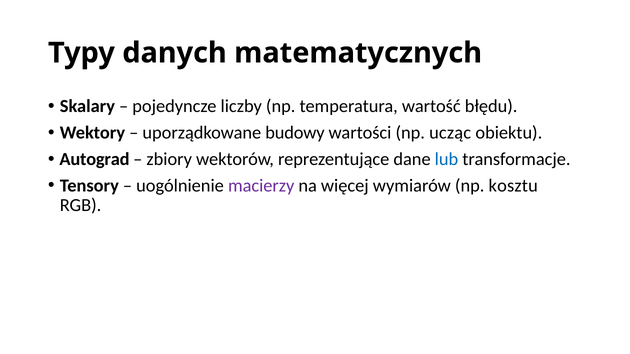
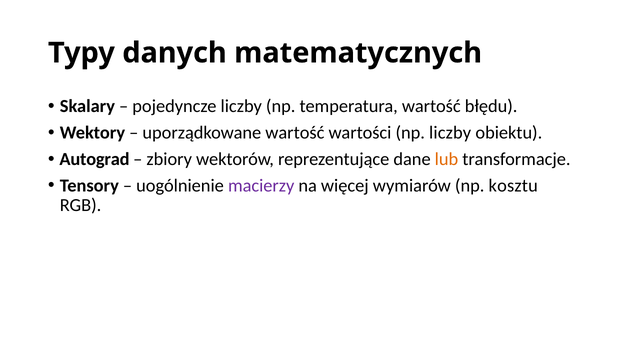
uporządkowane budowy: budowy -> wartość (295, 133)
np ucząc: ucząc -> liczby (450, 133)
lub colour: blue -> orange (446, 159)
